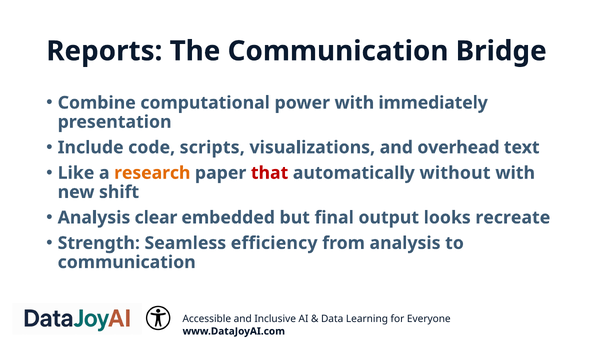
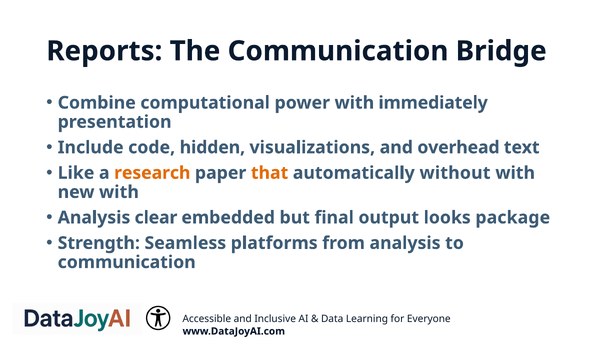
scripts: scripts -> hidden (212, 147)
that colour: red -> orange (270, 173)
new shift: shift -> with (119, 192)
recreate: recreate -> package (513, 217)
efficiency: efficiency -> platforms (274, 243)
